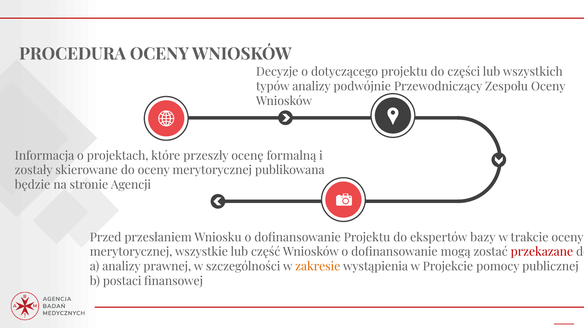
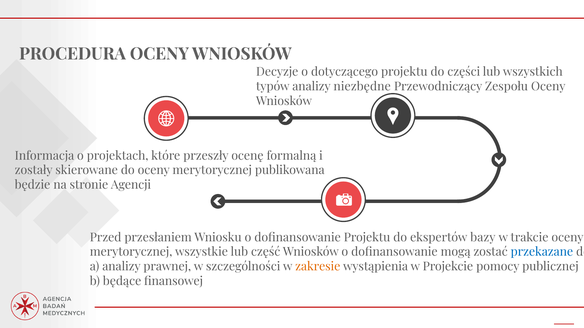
podwójnie: podwójnie -> niezbędne (362, 87)
przekazane colour: red -> blue (542, 252)
postaci: postaci -> będące (122, 282)
